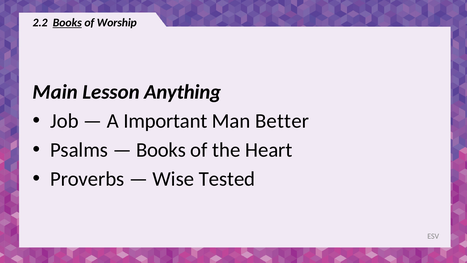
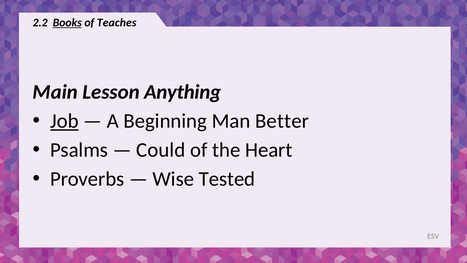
Worship: Worship -> Teaches (117, 23)
Job underline: none -> present (64, 121)
Important: Important -> Beginning (165, 121)
Books: Books -> Could (161, 150)
